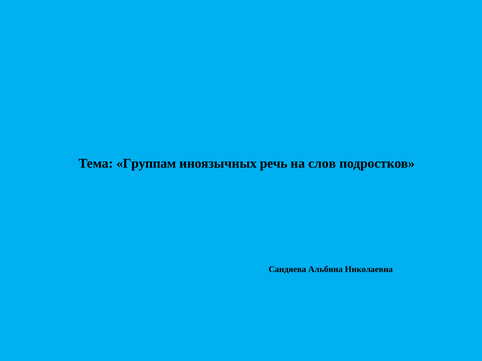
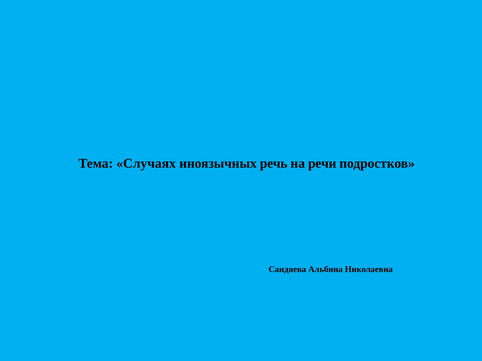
Группам: Группам -> Случаях (146, 163)
слов: слов -> речи (322, 163)
